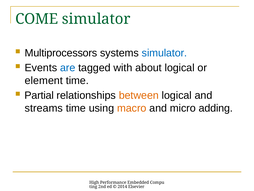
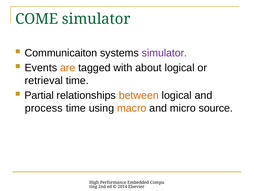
Multiprocessors: Multiprocessors -> Communicaiton (61, 53)
simulator colour: blue -> purple (164, 53)
are colour: blue -> orange (68, 68)
element: element -> retrieval (44, 80)
streams: streams -> process (44, 108)
adding: adding -> source (216, 108)
